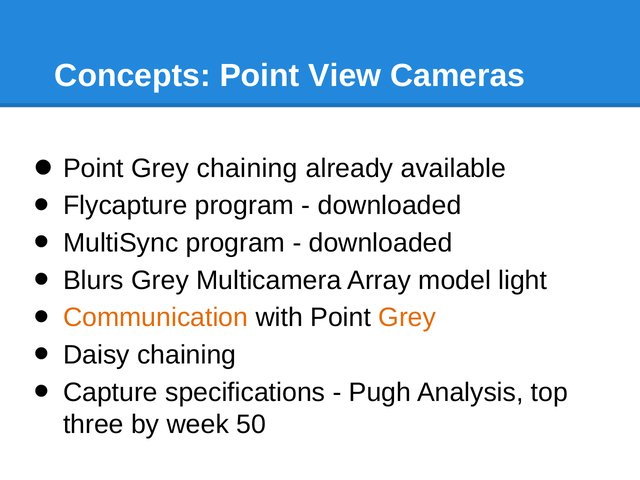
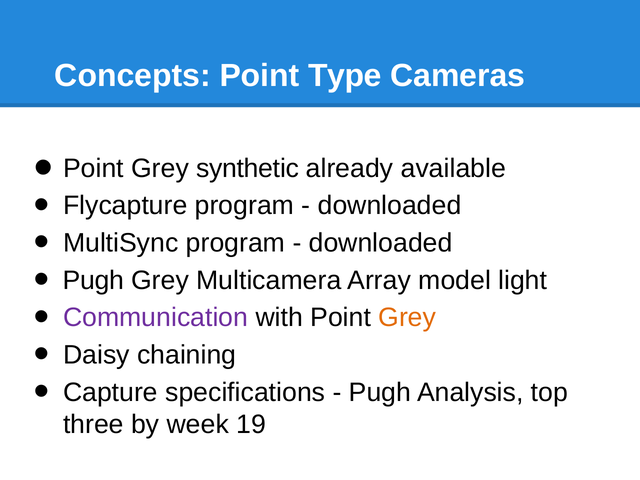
View: View -> Type (345, 76)
Grey chaining: chaining -> synthetic (248, 168)
Blurs: Blurs -> Pugh (94, 280)
Communication colour: orange -> purple (156, 318)
50: 50 -> 19 (251, 424)
